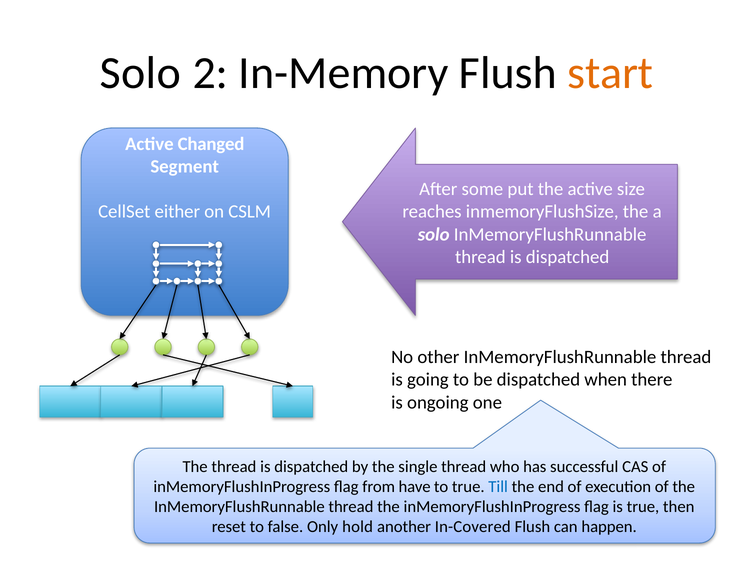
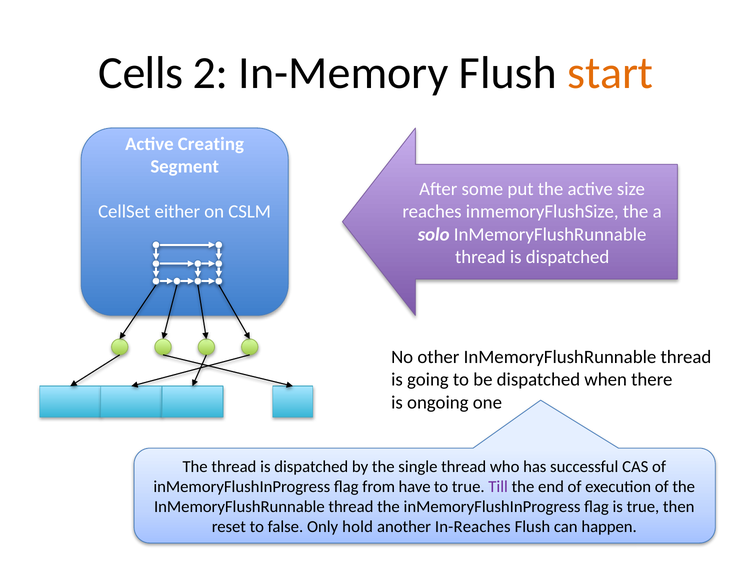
Solo: Solo -> Cells (141, 73)
Changed: Changed -> Creating (211, 144)
Till colour: blue -> purple (498, 486)
In-Covered: In-Covered -> In-Reaches (473, 527)
